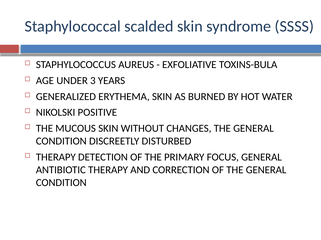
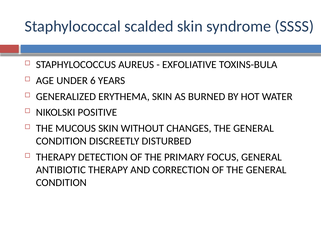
3: 3 -> 6 (93, 81)
